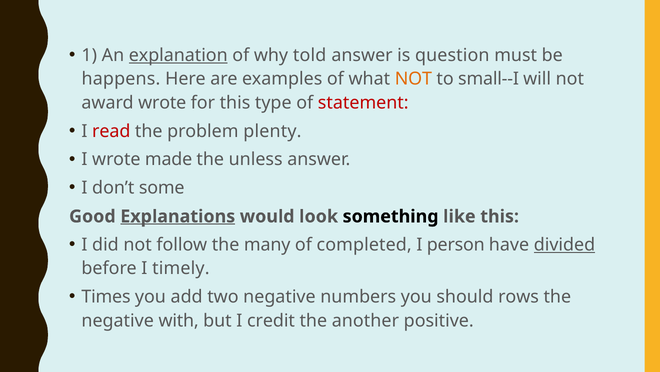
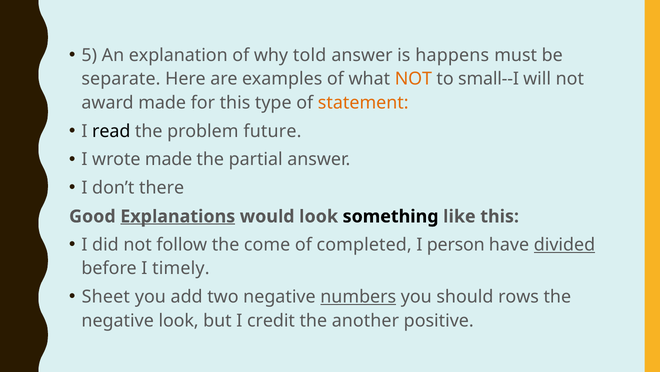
1: 1 -> 5 (89, 55)
explanation underline: present -> none (178, 55)
question: question -> happens (452, 55)
happens: happens -> separate (121, 79)
award wrote: wrote -> made (162, 102)
statement colour: red -> orange (363, 102)
read colour: red -> black (111, 131)
plenty: plenty -> future (272, 131)
unless: unless -> partial (256, 159)
some: some -> there (162, 188)
many: many -> come (267, 244)
Times: Times -> Sheet (106, 296)
numbers underline: none -> present (358, 296)
negative with: with -> look (179, 320)
